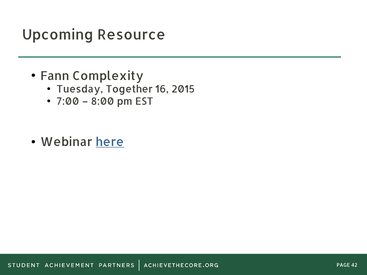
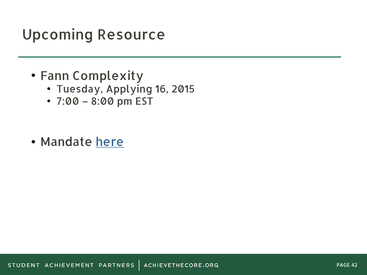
Together: Together -> Applying (129, 89)
Webinar: Webinar -> Mandate (66, 142)
